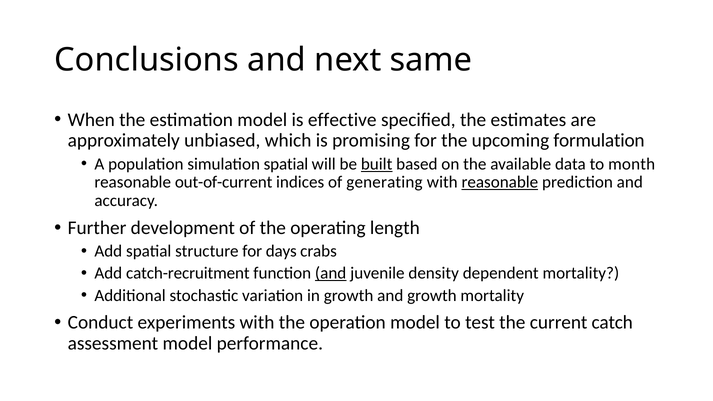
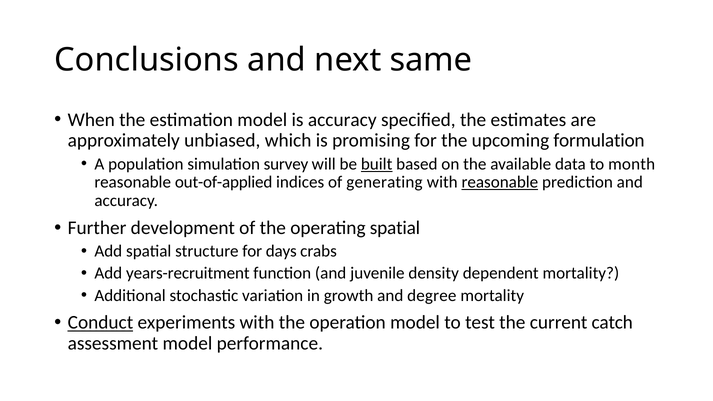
is effective: effective -> accuracy (342, 120)
simulation spatial: spatial -> survey (286, 164)
out-of-current: out-of-current -> out-of-applied (224, 182)
operating length: length -> spatial (395, 228)
catch-recruitment: catch-recruitment -> years-recruitment (188, 273)
and underline: present -> none (331, 273)
and growth: growth -> degree (432, 296)
Conduct underline: none -> present (100, 323)
